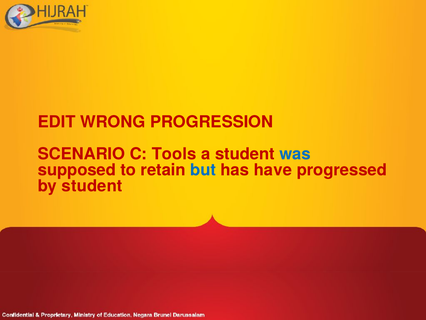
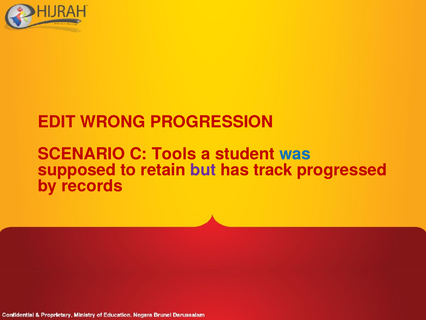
but colour: blue -> purple (203, 170)
have: have -> track (273, 170)
by student: student -> records (92, 186)
